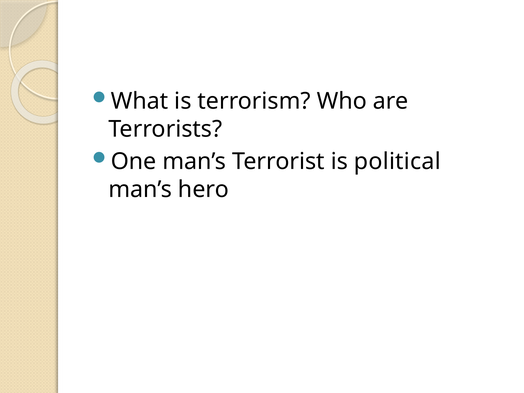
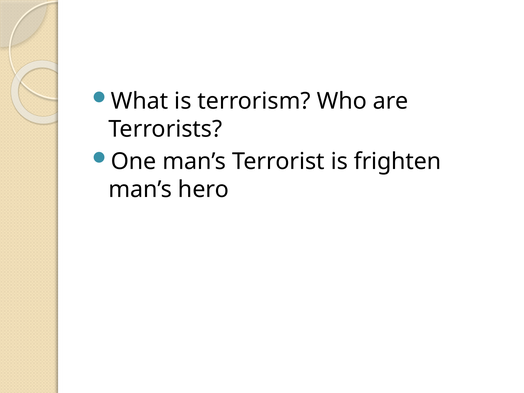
political: political -> frighten (398, 161)
